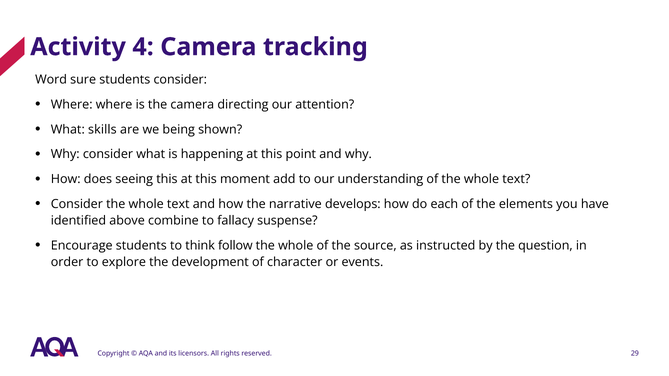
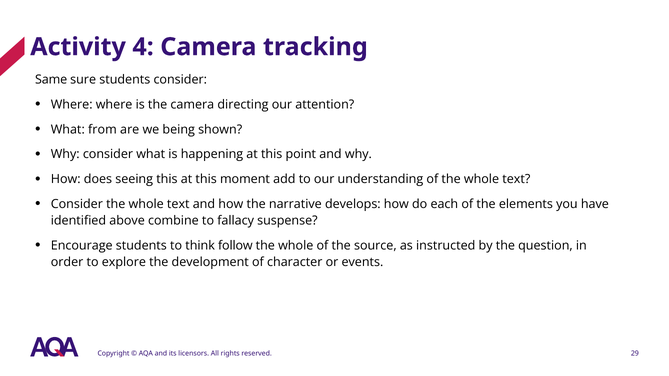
Word: Word -> Same (51, 80)
skills: skills -> from (102, 129)
